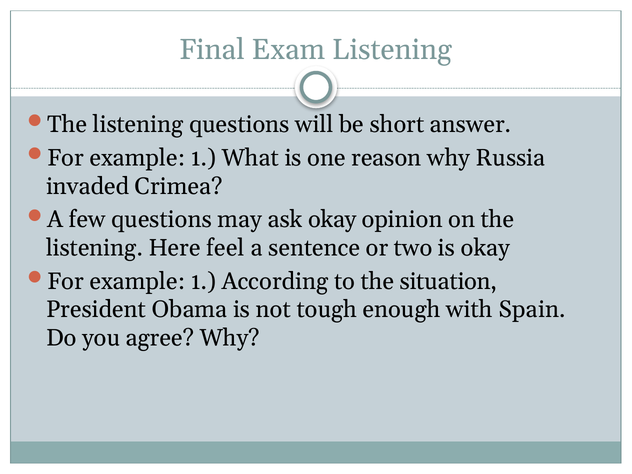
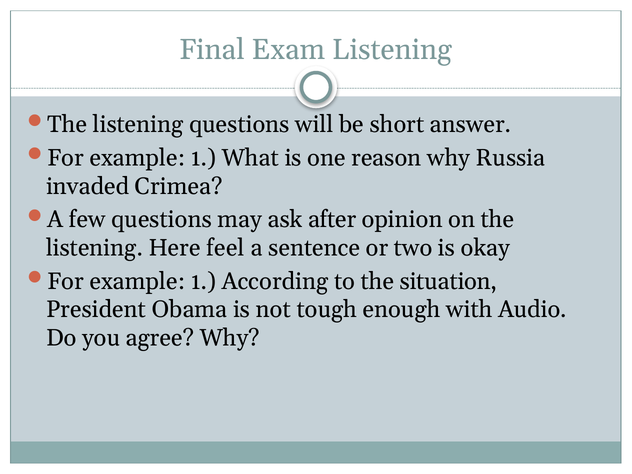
ask okay: okay -> after (332, 219)
Spain: Spain -> Audio (532, 310)
